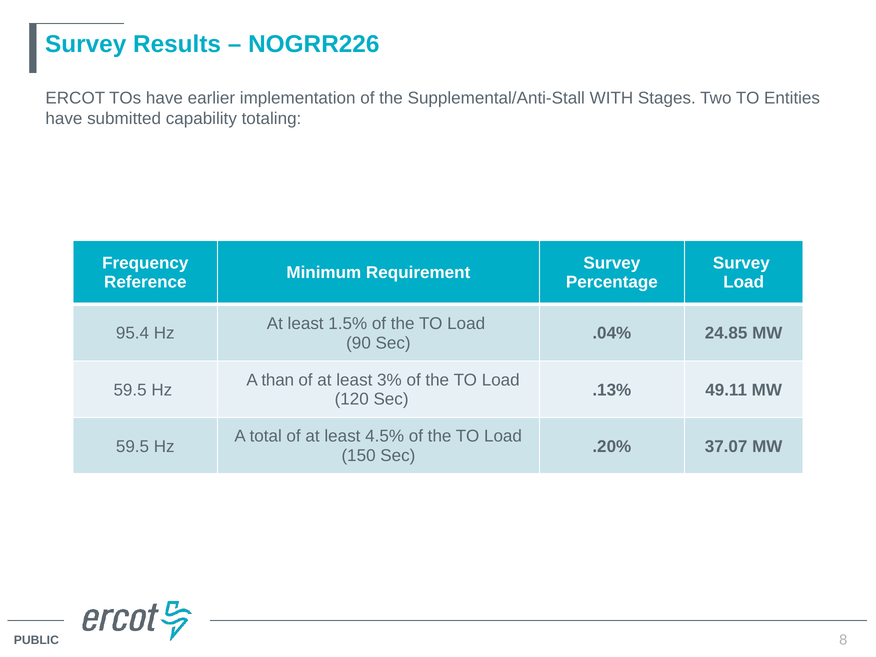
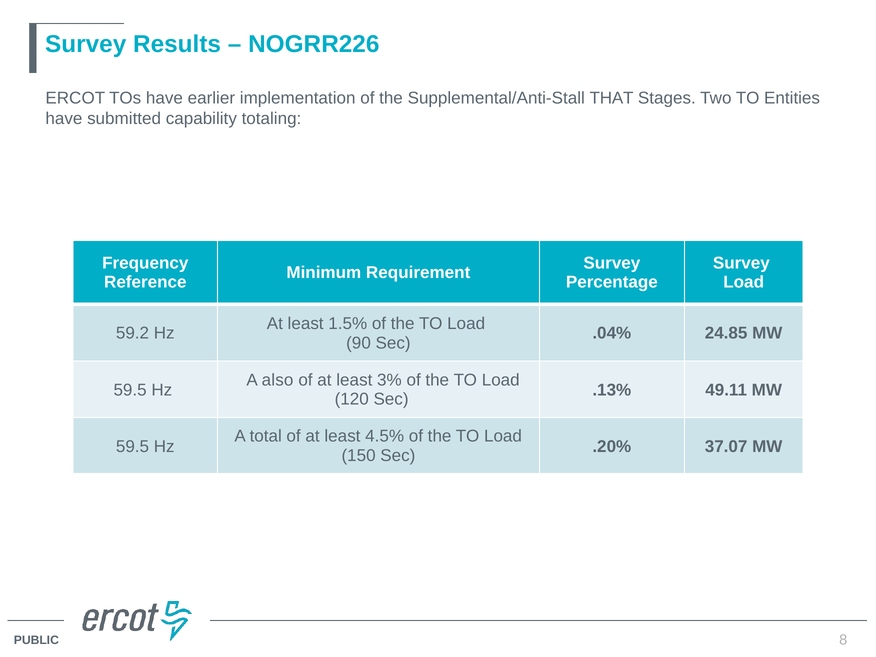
WITH: WITH -> THAT (612, 98)
95.4: 95.4 -> 59.2 (132, 333)
than: than -> also (278, 380)
